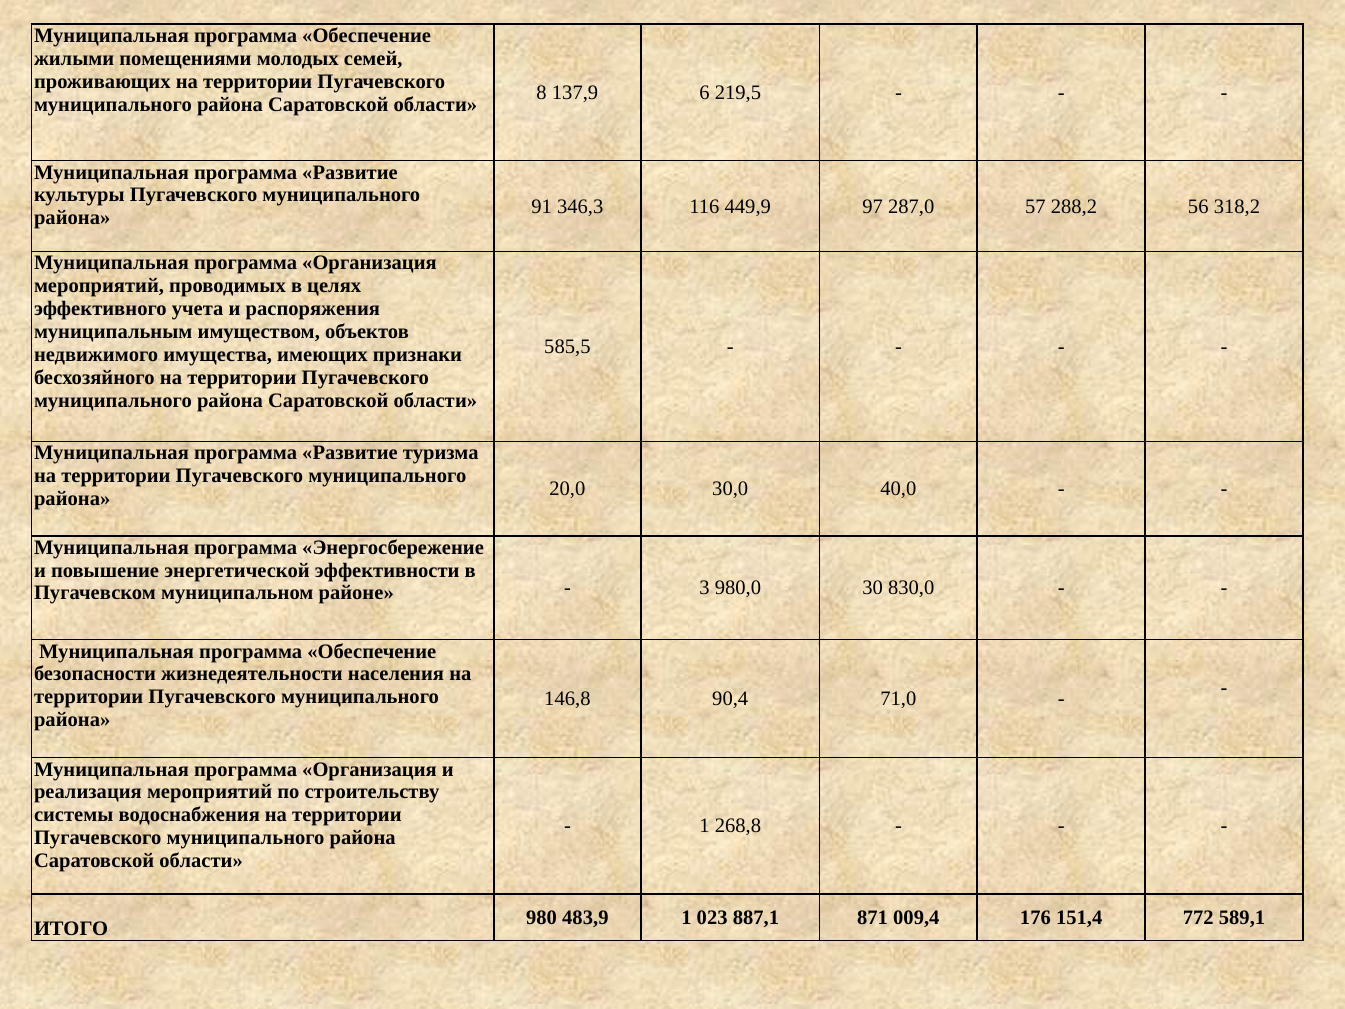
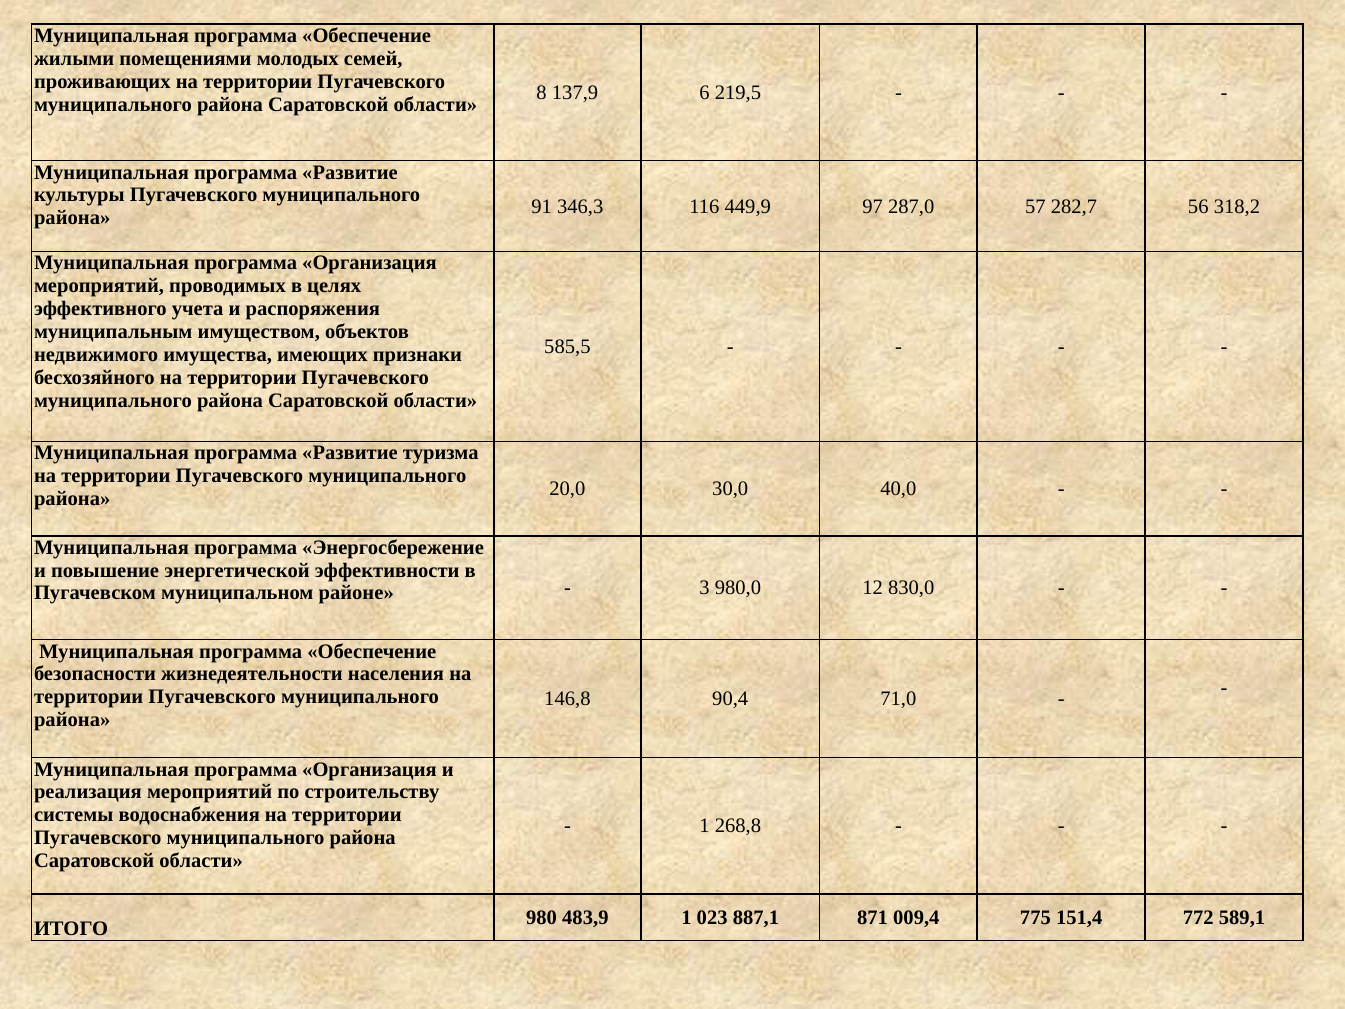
288,2: 288,2 -> 282,7 (1074, 206)
30: 30 -> 12 (873, 588)
176: 176 -> 775 (1035, 917)
